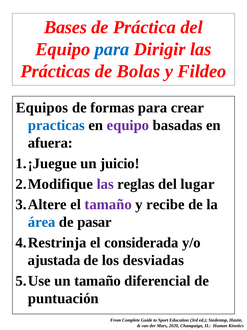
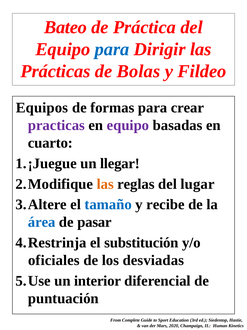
Bases: Bases -> Bateo (65, 27)
practicas colour: blue -> purple (56, 125)
afuera: afuera -> cuarto (50, 143)
juicio: juicio -> llegar (120, 163)
las colour: purple -> orange (105, 184)
tamaño colour: purple -> blue (108, 204)
considerada: considerada -> substitución (141, 242)
ajustada: ajustada -> oficiales (54, 260)
un tamaño: tamaño -> interior (98, 280)
